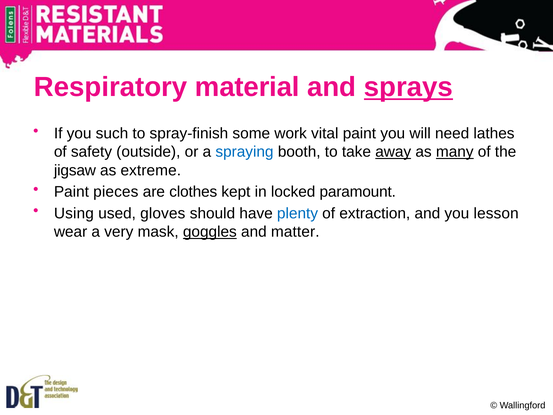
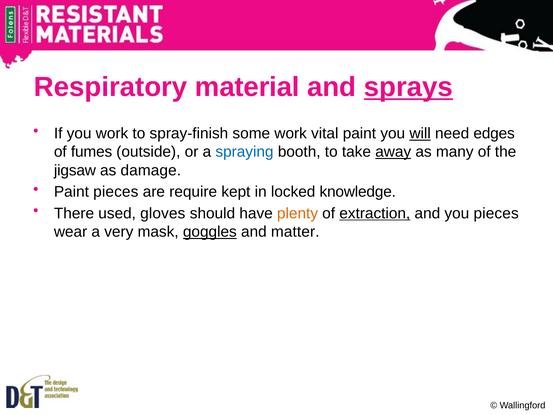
you such: such -> work (112, 133)
will underline: none -> present (420, 133)
lathes: lathes -> edges (494, 133)
safety: safety -> fumes (92, 152)
many underline: present -> none (455, 152)
extreme: extreme -> damage (151, 170)
clothes: clothes -> require (193, 192)
paramount: paramount -> knowledge (358, 192)
Using: Using -> There (74, 213)
plenty colour: blue -> orange (297, 213)
extraction underline: none -> present (375, 213)
you lesson: lesson -> pieces (496, 213)
